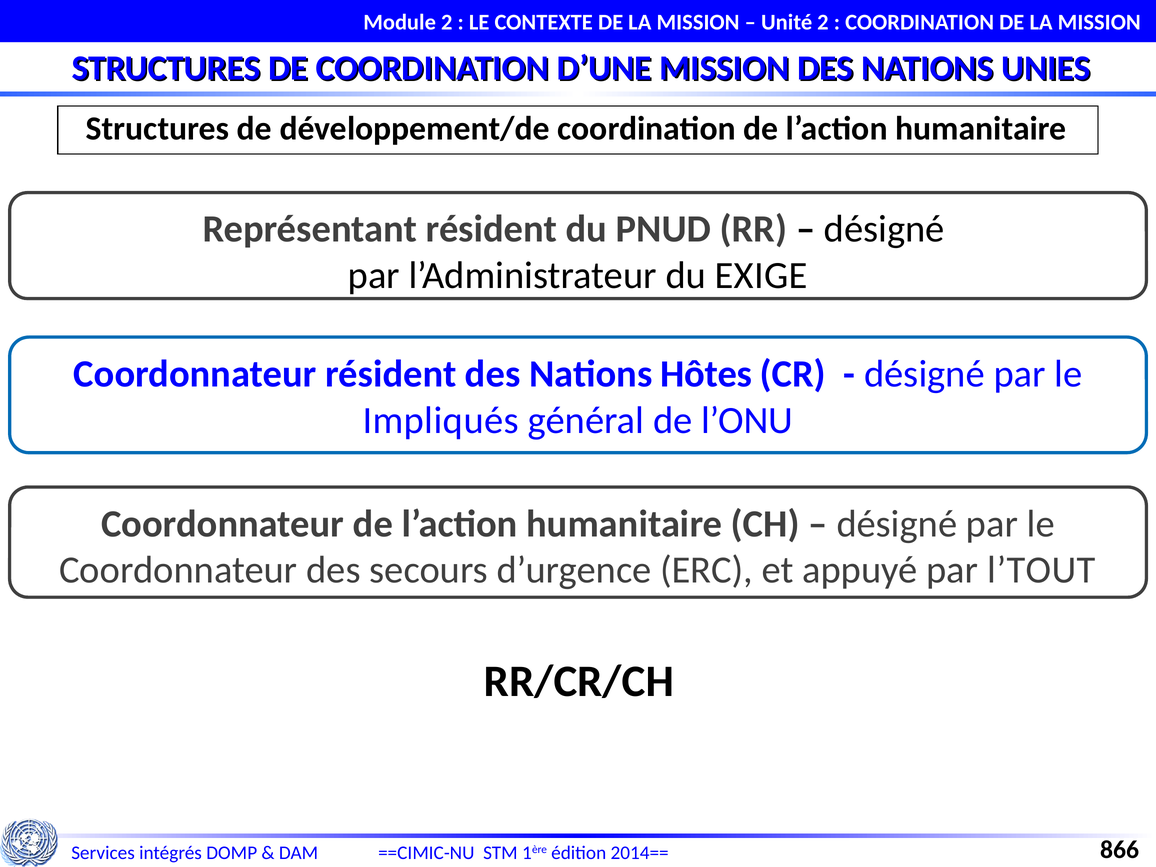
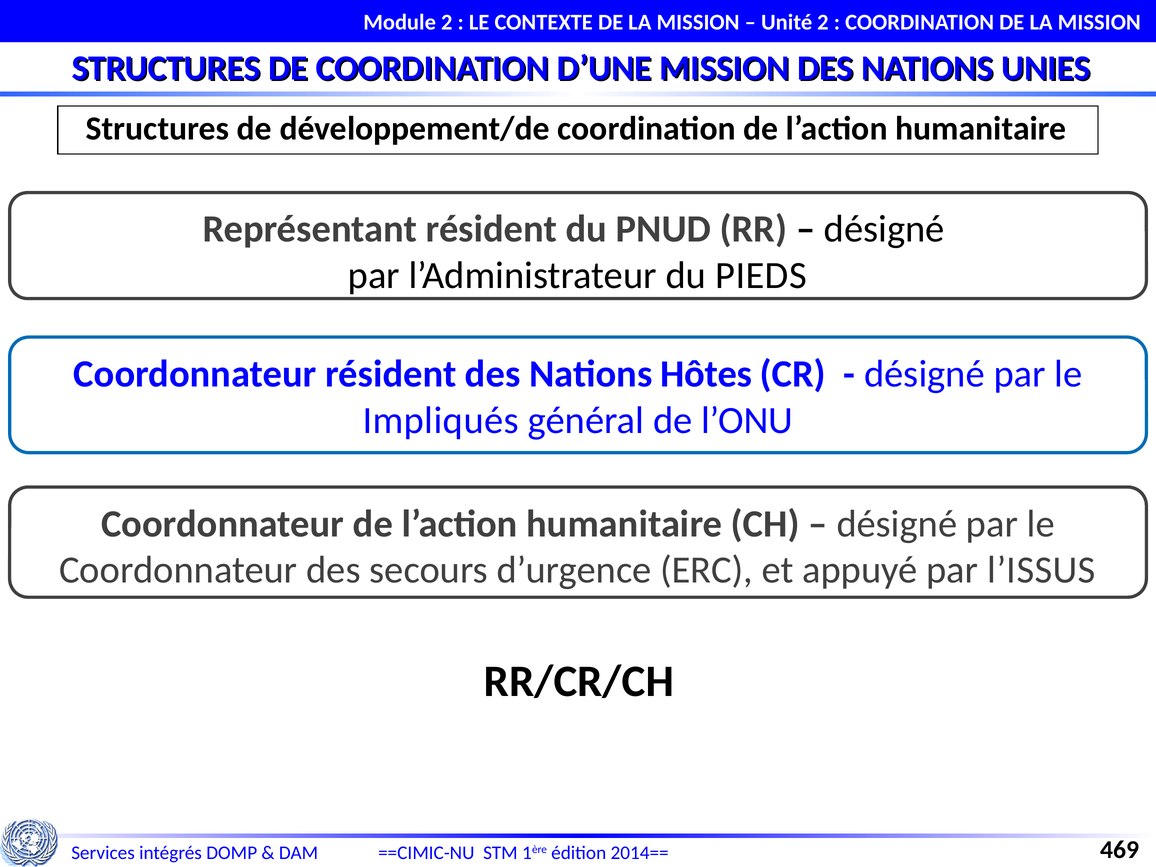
EXIGE: EXIGE -> PIEDS (761, 276)
l’TOUT: l’TOUT -> l’ISSUS (1041, 570)
866: 866 -> 469 (1120, 850)
